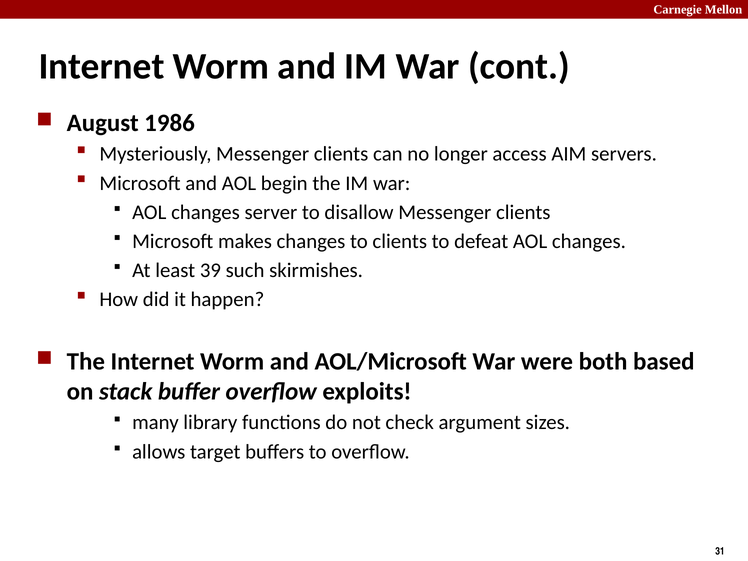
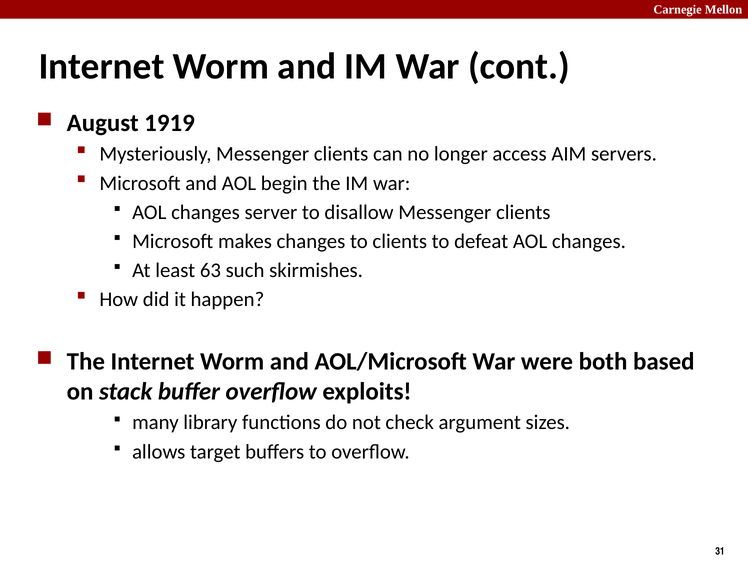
1986: 1986 -> 1919 (170, 123)
39: 39 -> 63 (210, 270)
